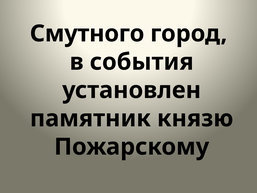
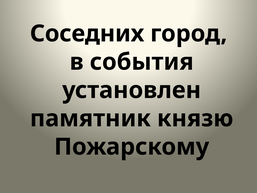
Смутного: Смутного -> Соседних (87, 34)
